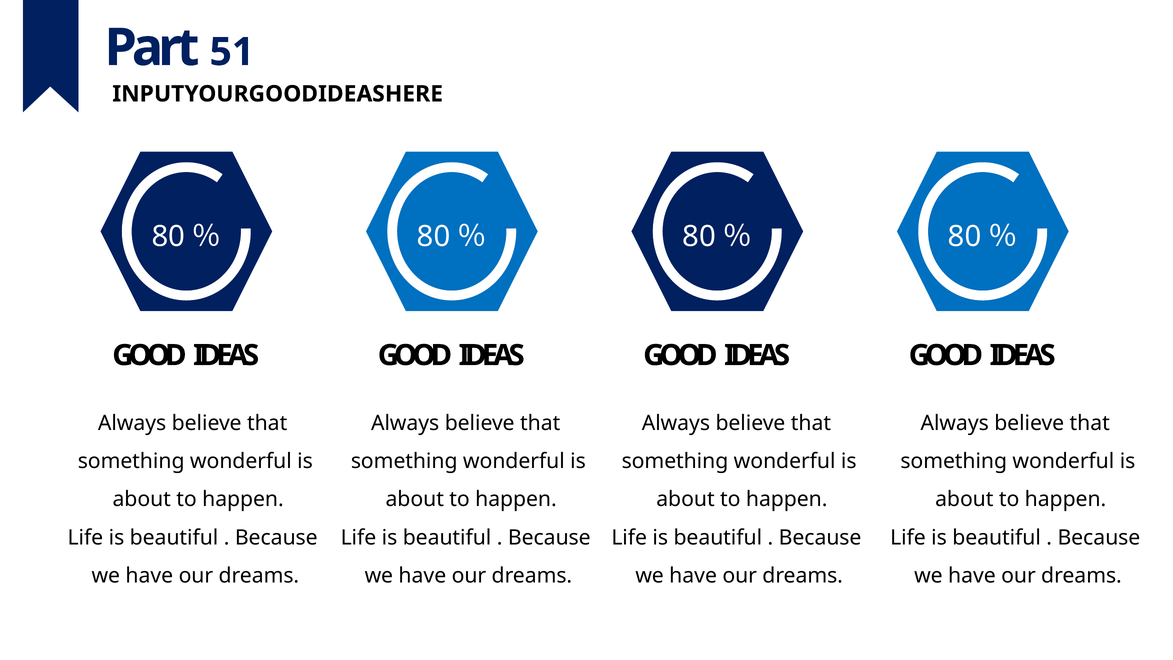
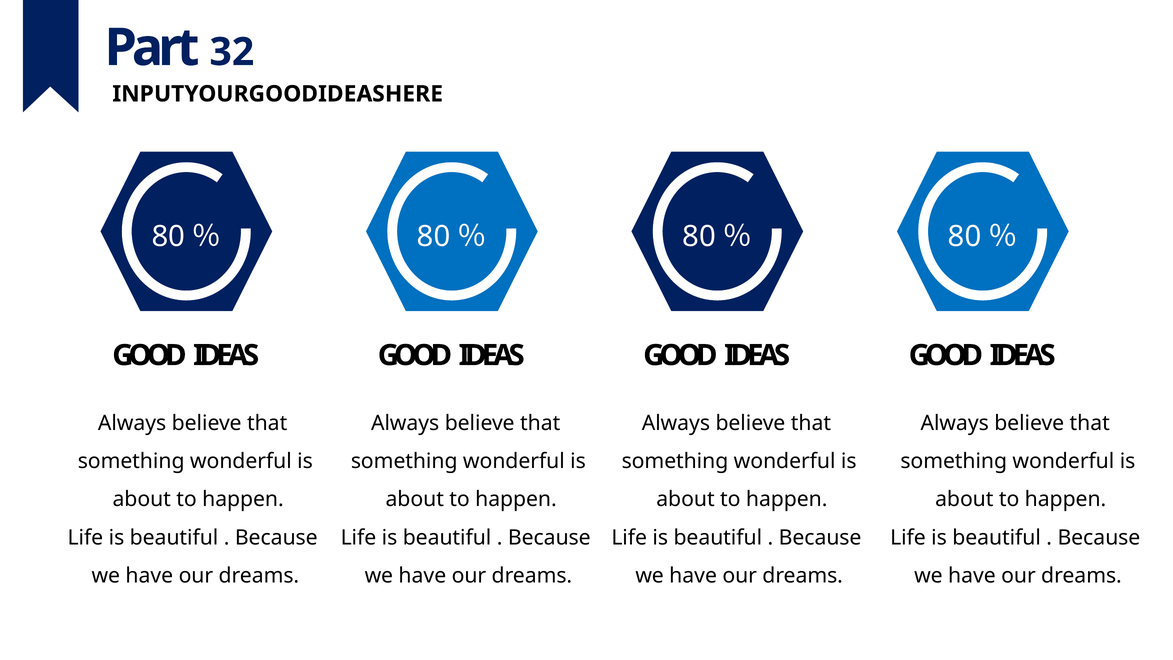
51: 51 -> 32 (232, 52)
